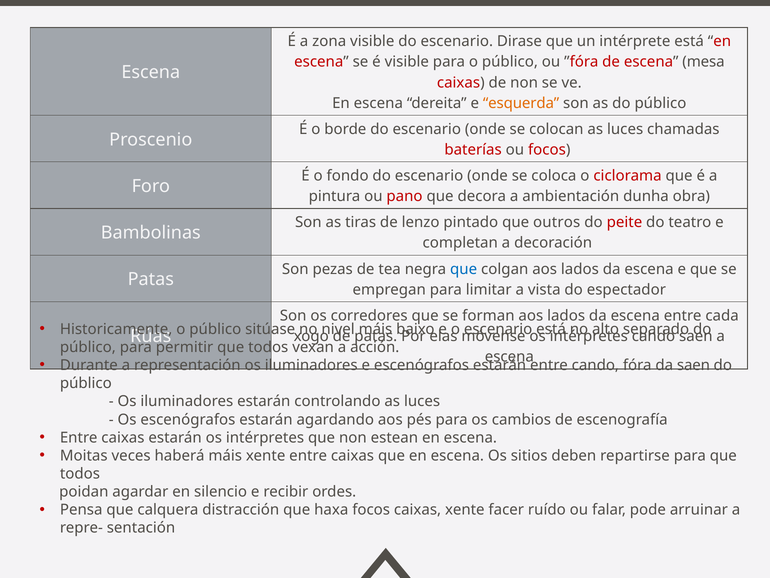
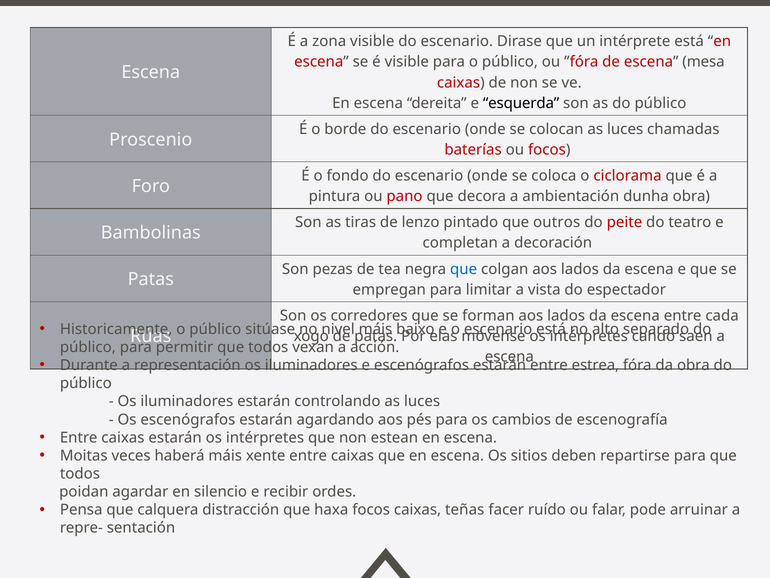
esquerda colour: orange -> black (521, 103)
entre cando: cando -> estrea (595, 365)
da saen: saen -> obra (693, 365)
caixas xente: xente -> teñas (465, 509)
